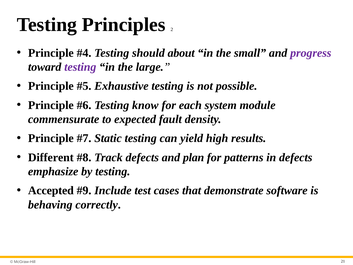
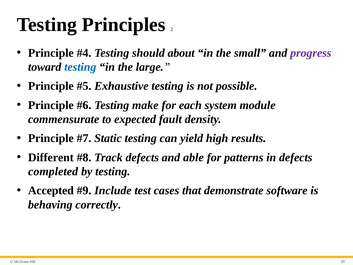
testing colour: purple -> blue (80, 67)
know: know -> make (145, 105)
plan: plan -> able (193, 157)
emphasize: emphasize -> completed (53, 171)
